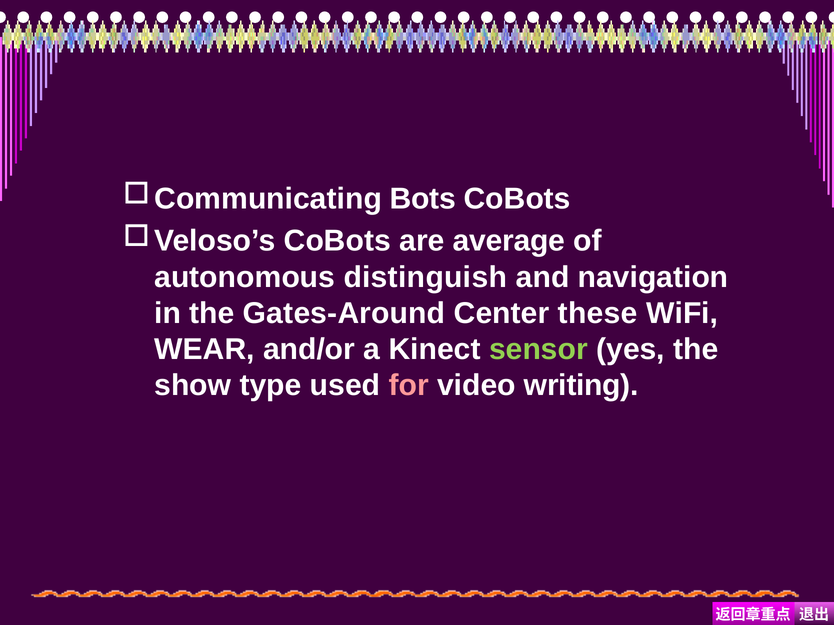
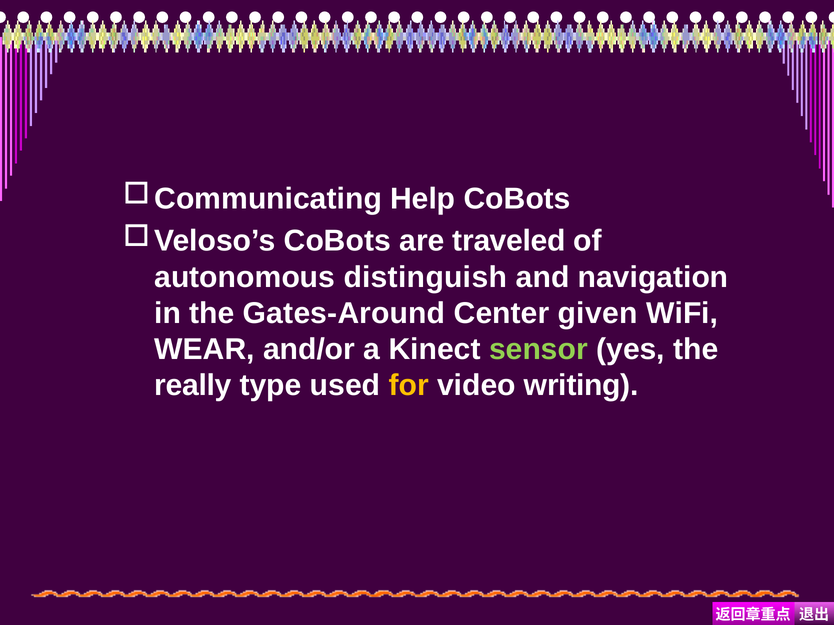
Bots: Bots -> Help (423, 199)
average: average -> traveled (509, 241)
these: these -> given (598, 313)
show: show -> really (193, 386)
for colour: pink -> yellow (409, 386)
